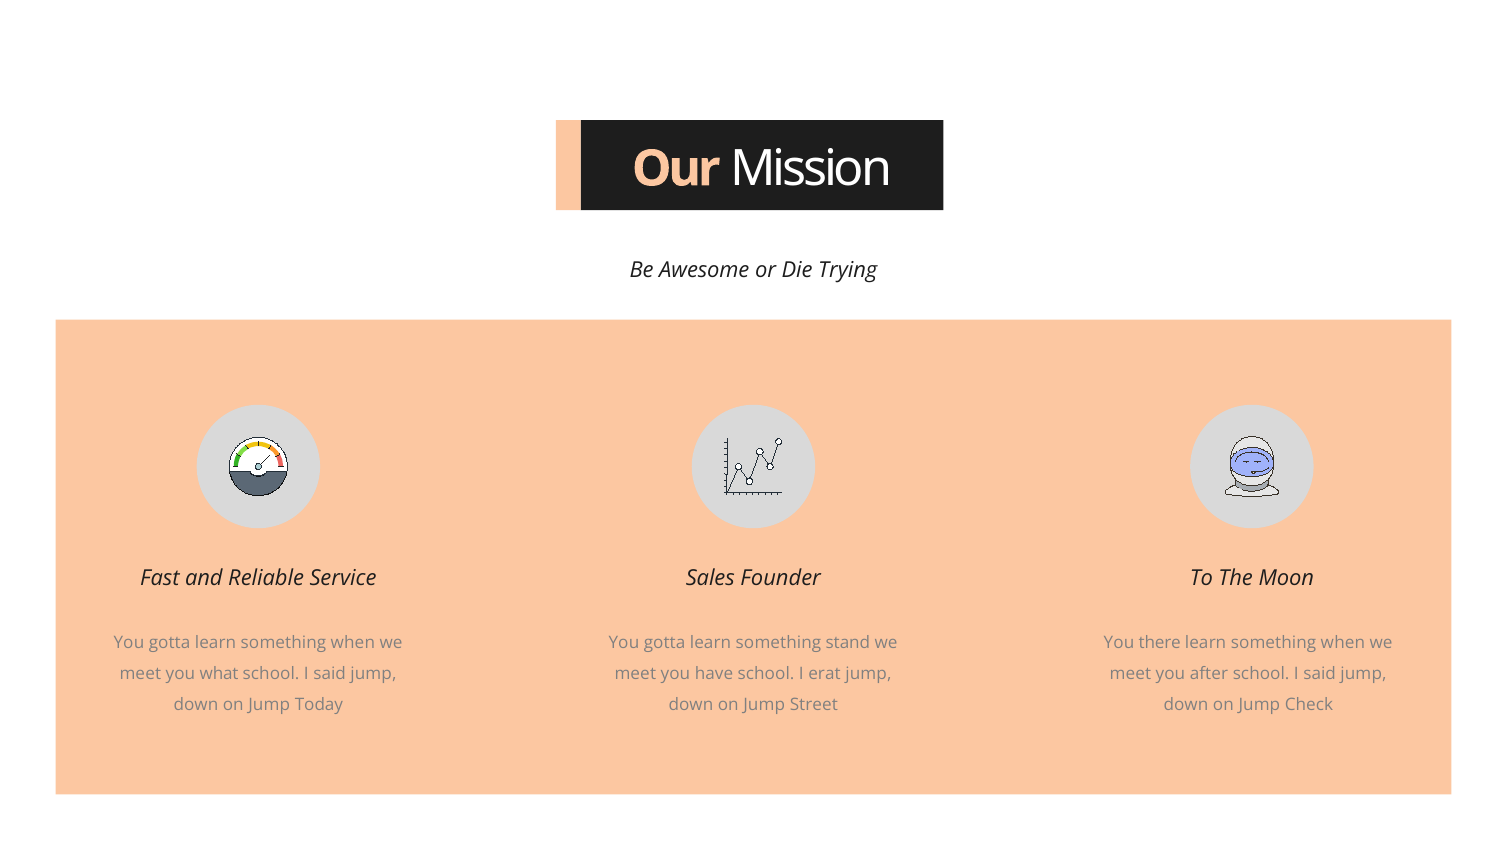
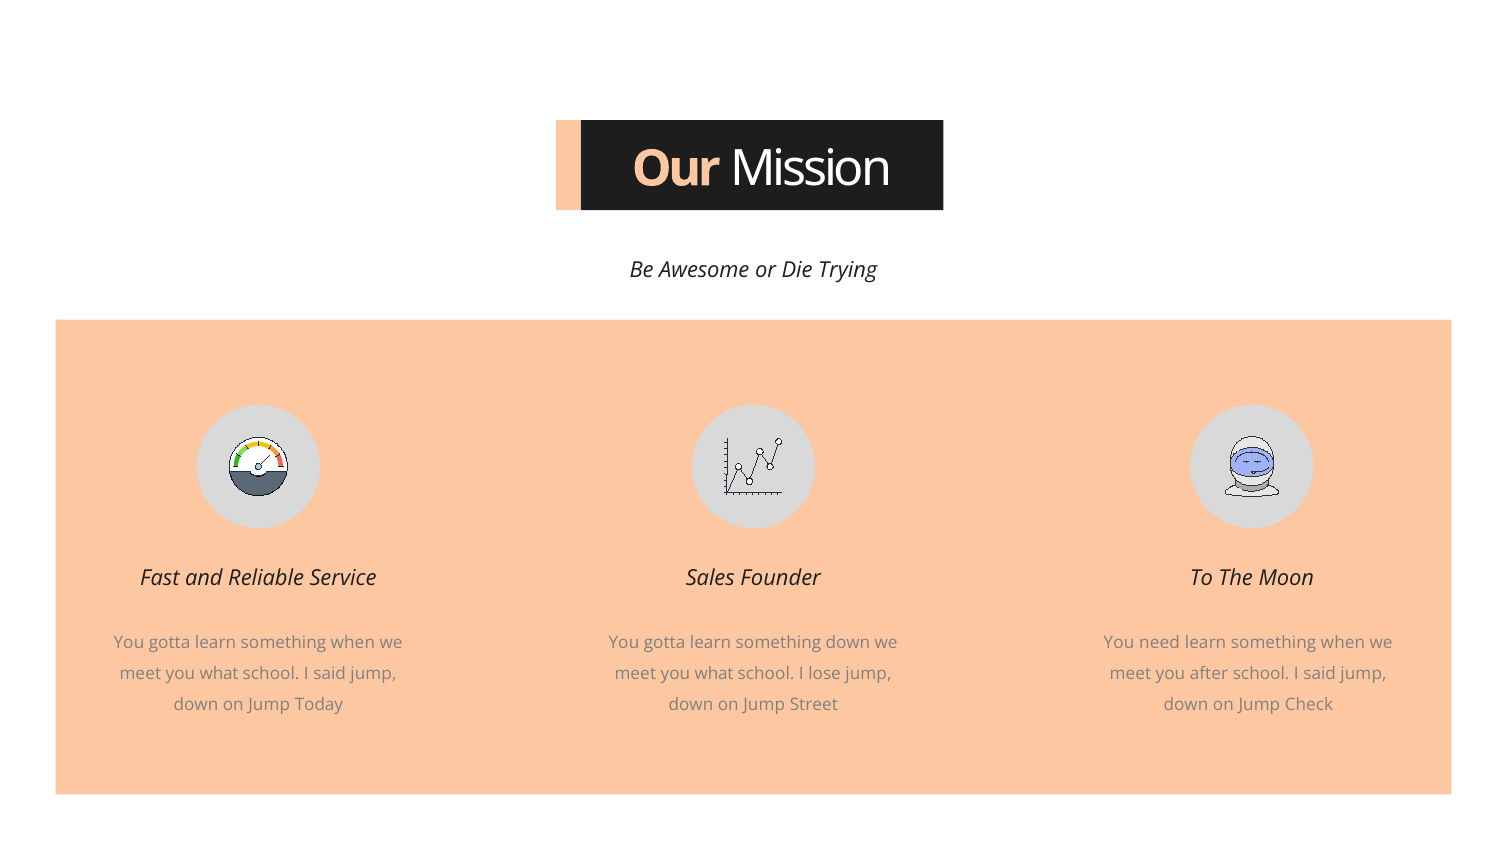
something stand: stand -> down (848, 643)
there: there -> need (1160, 643)
have: have -> what (714, 674)
erat: erat -> lose (825, 674)
